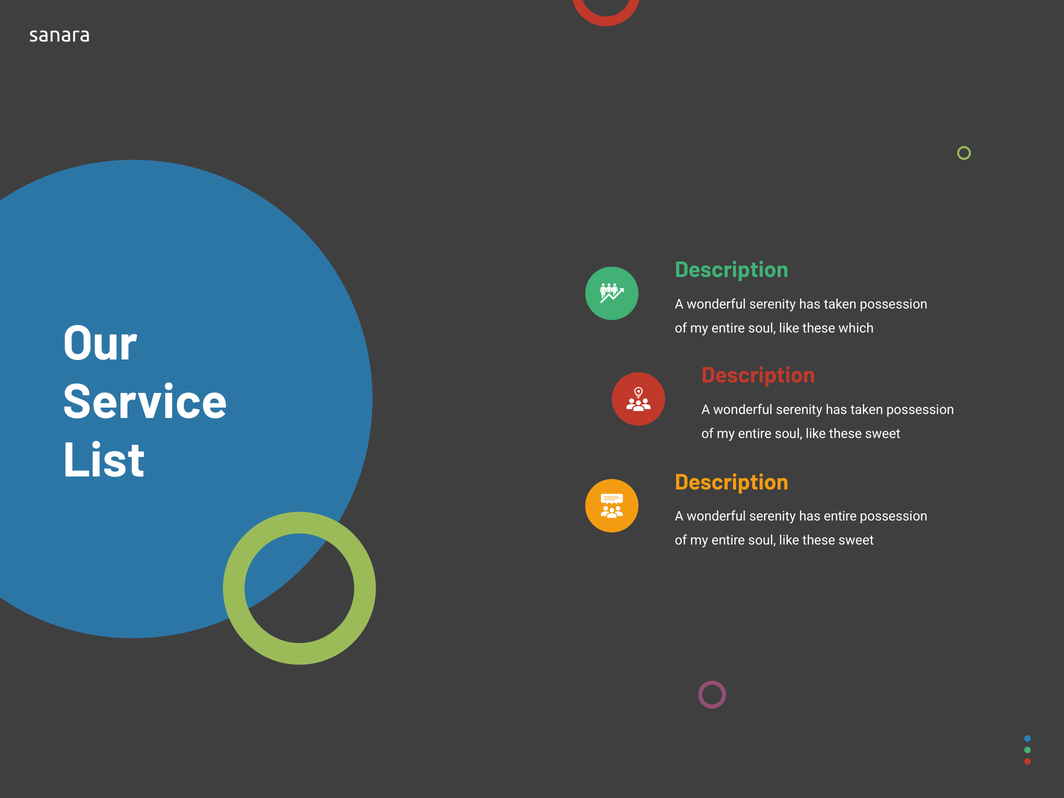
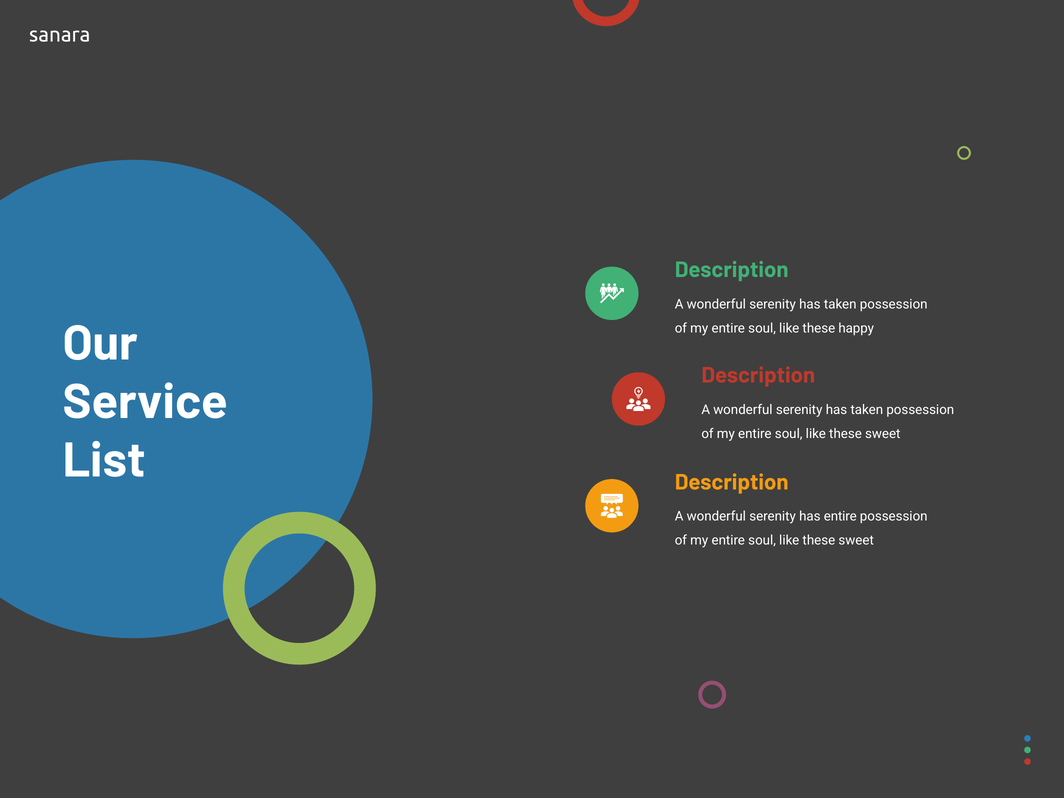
which: which -> happy (856, 328)
